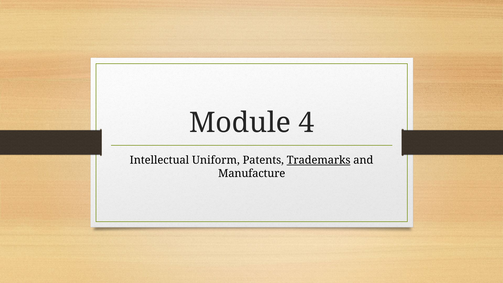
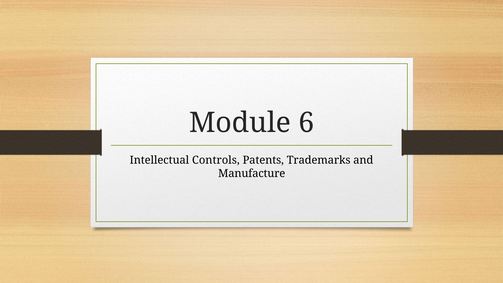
4: 4 -> 6 (306, 123)
Uniform: Uniform -> Controls (216, 160)
Trademarks underline: present -> none (319, 160)
